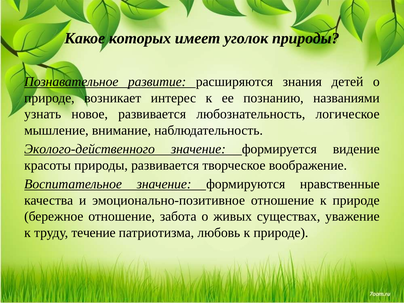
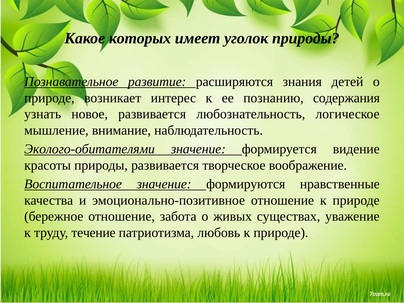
названиями: названиями -> содержания (346, 98)
Эколого-действенного: Эколого-действенного -> Эколого-обитателями (90, 149)
